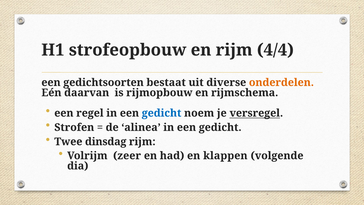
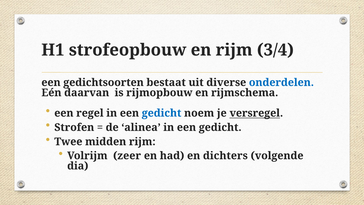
4/4: 4/4 -> 3/4 (275, 50)
onderdelen colour: orange -> blue (281, 82)
dinsdag: dinsdag -> midden (106, 142)
klappen: klappen -> dichters (225, 156)
